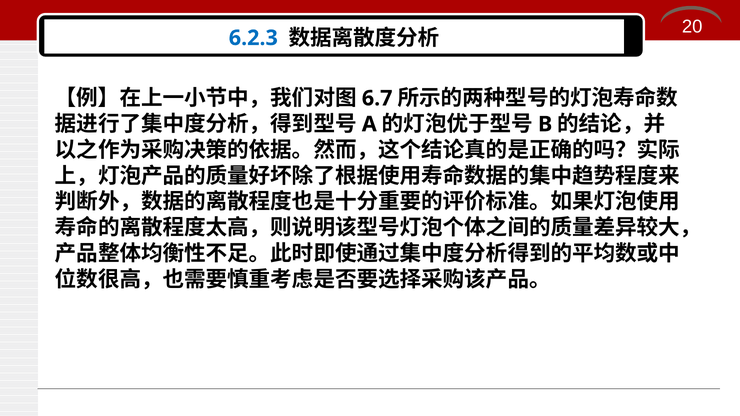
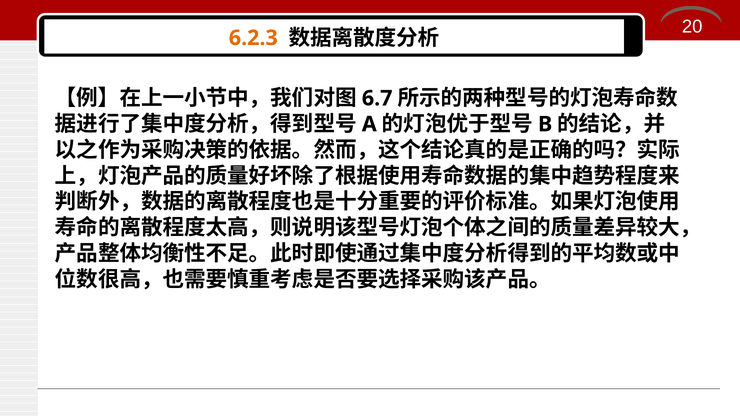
6.2.3 colour: blue -> orange (253, 38)
